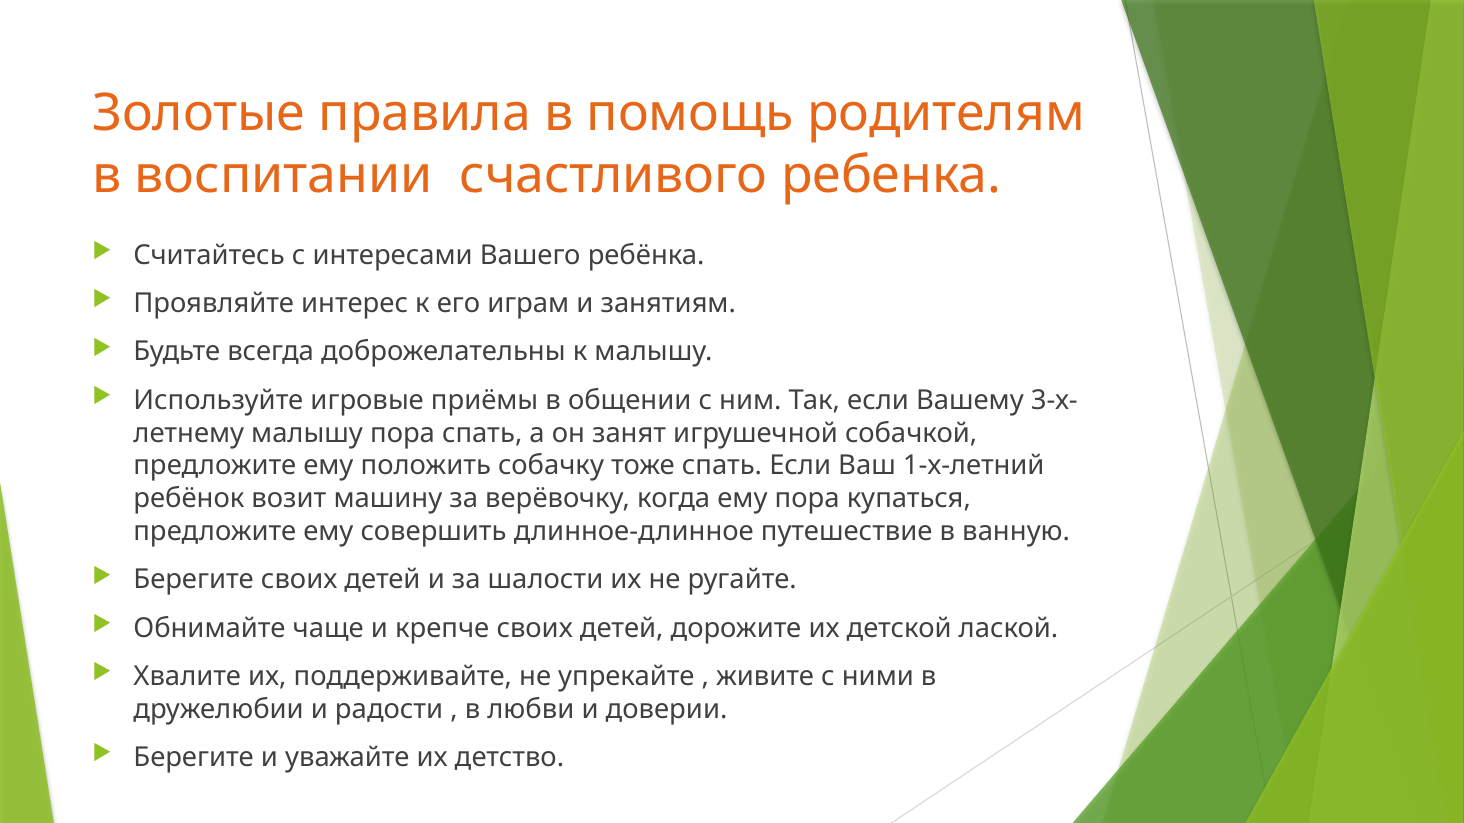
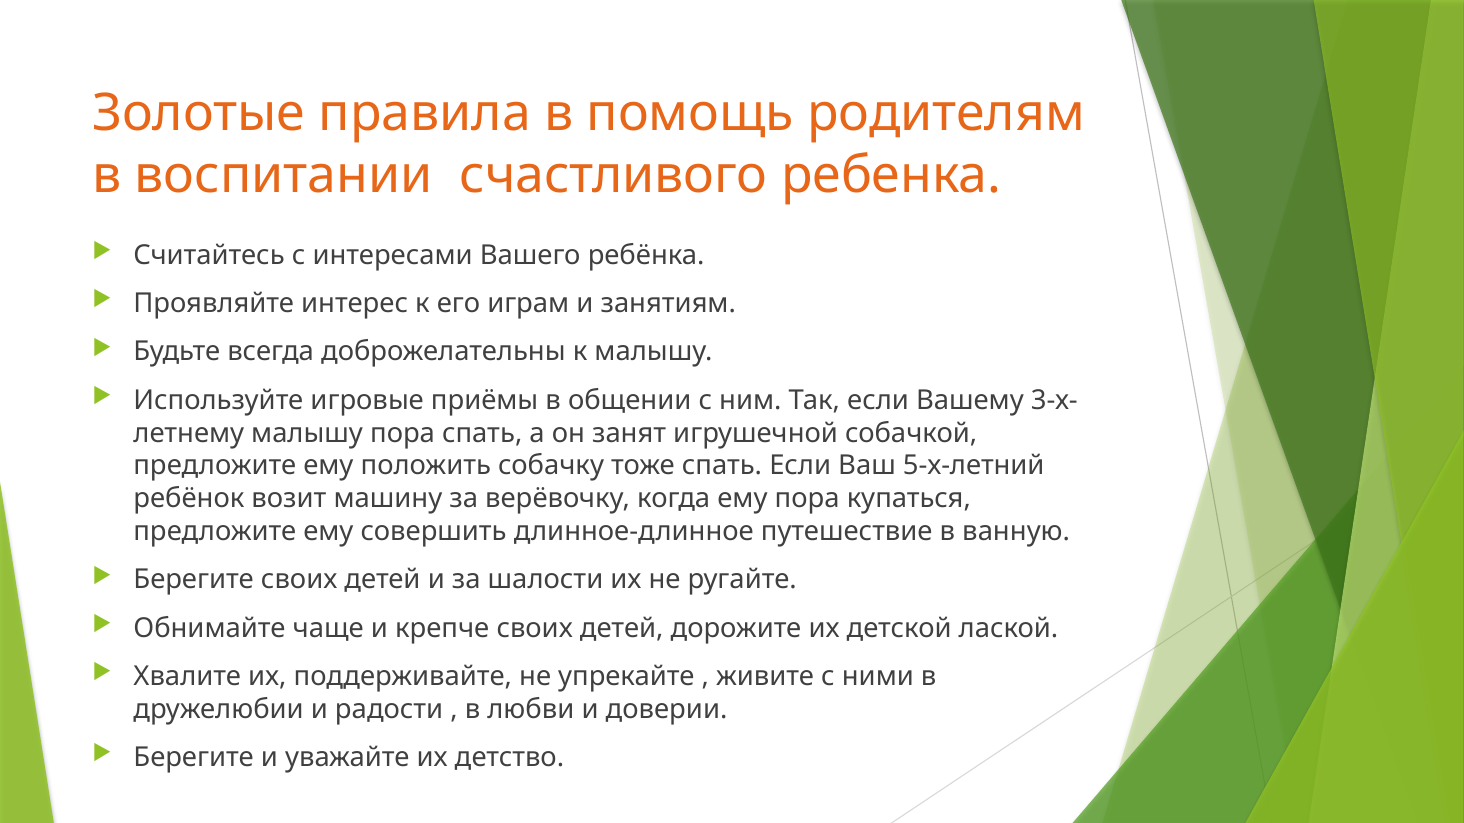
1-х-летний: 1-х-летний -> 5-х-летний (974, 466)
